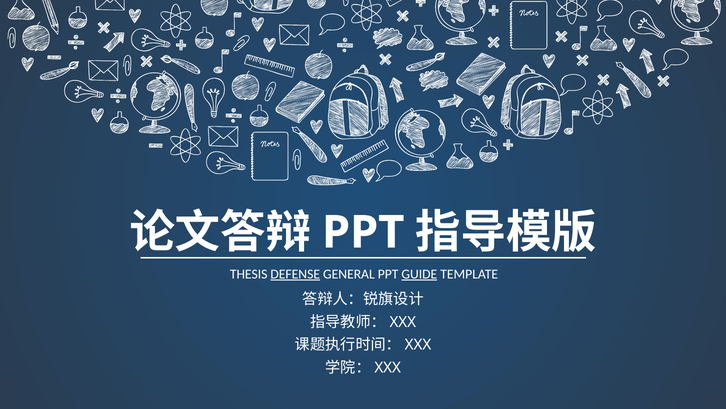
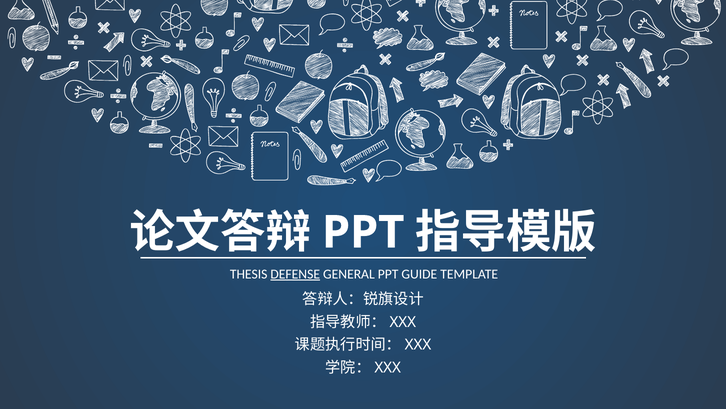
GUIDE underline: present -> none (419, 274)
